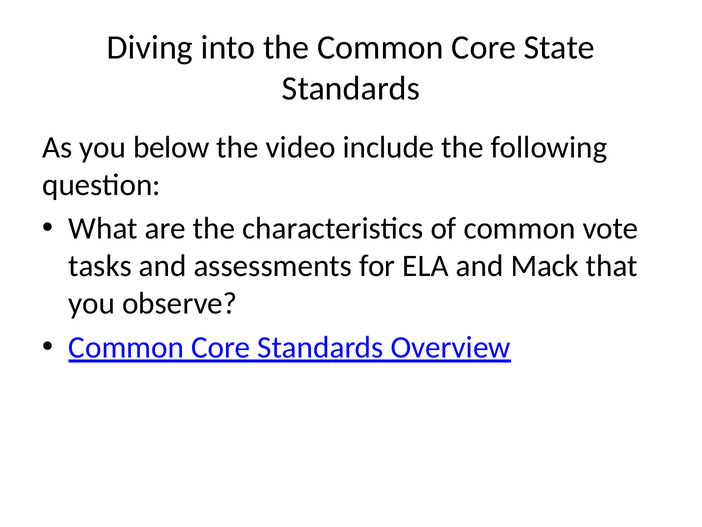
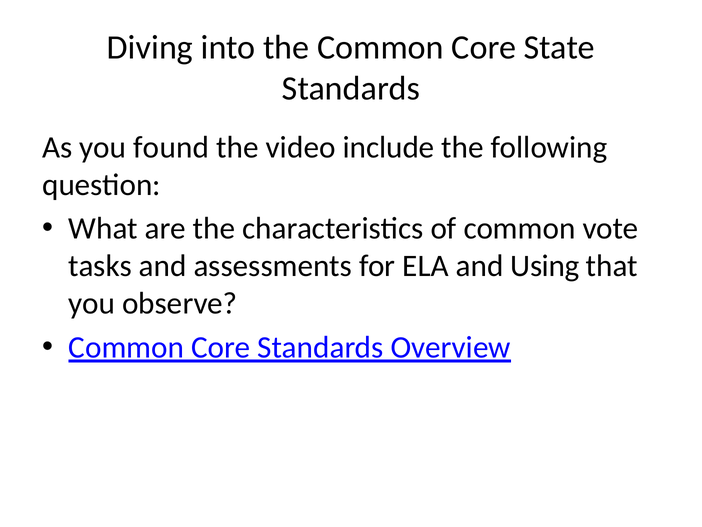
below: below -> found (171, 147)
Mack: Mack -> Using (545, 266)
